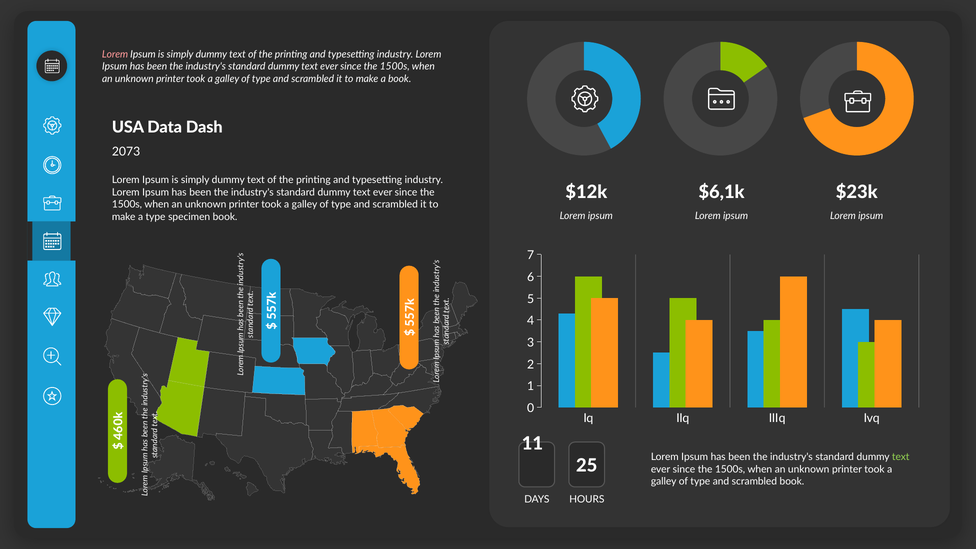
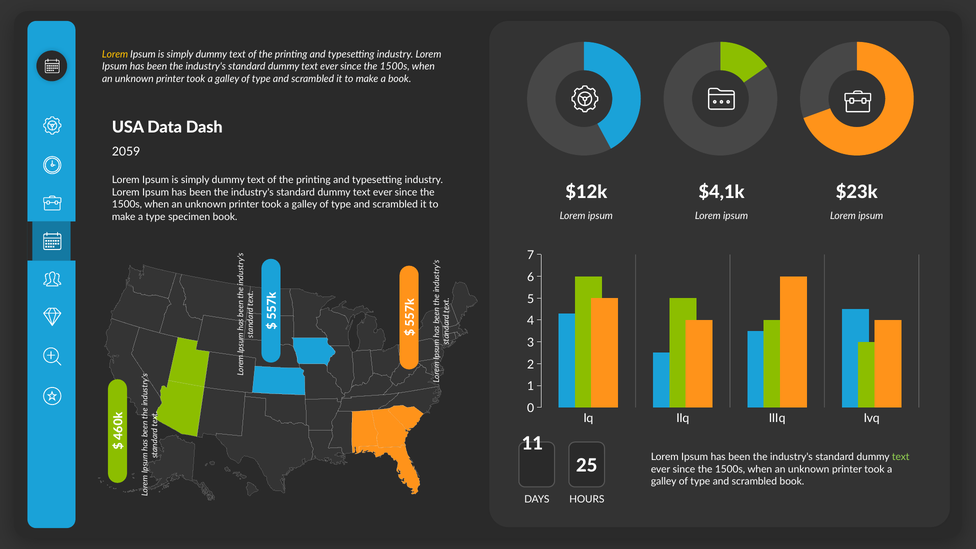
Lorem colour: pink -> yellow (115, 54)
2073: 2073 -> 2059 (126, 152)
$6,1k: $6,1k -> $4,1k (722, 192)
